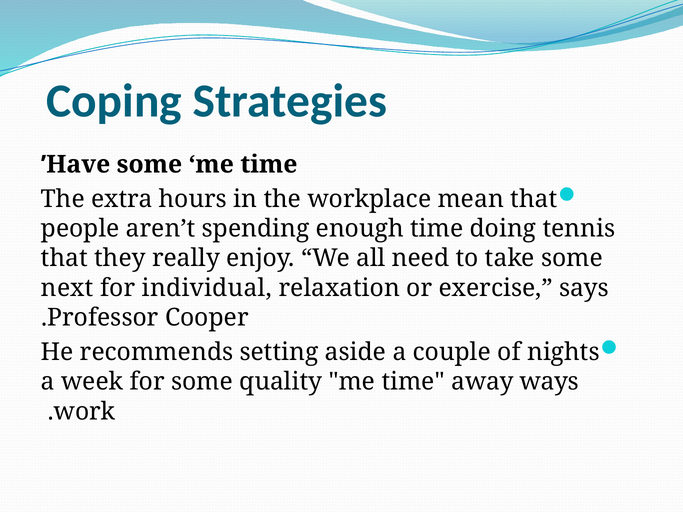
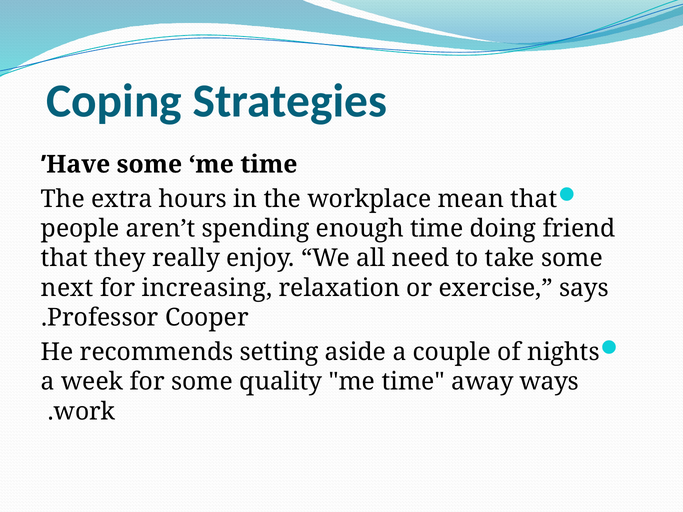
tennis: tennis -> friend (579, 229)
individual: individual -> increasing (207, 288)
